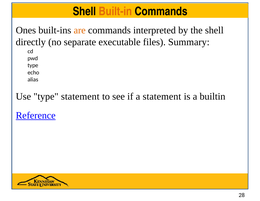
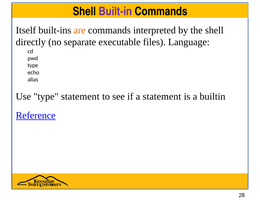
Built-in colour: orange -> purple (115, 11)
Ones: Ones -> Itself (26, 30)
Summary: Summary -> Language (189, 42)
